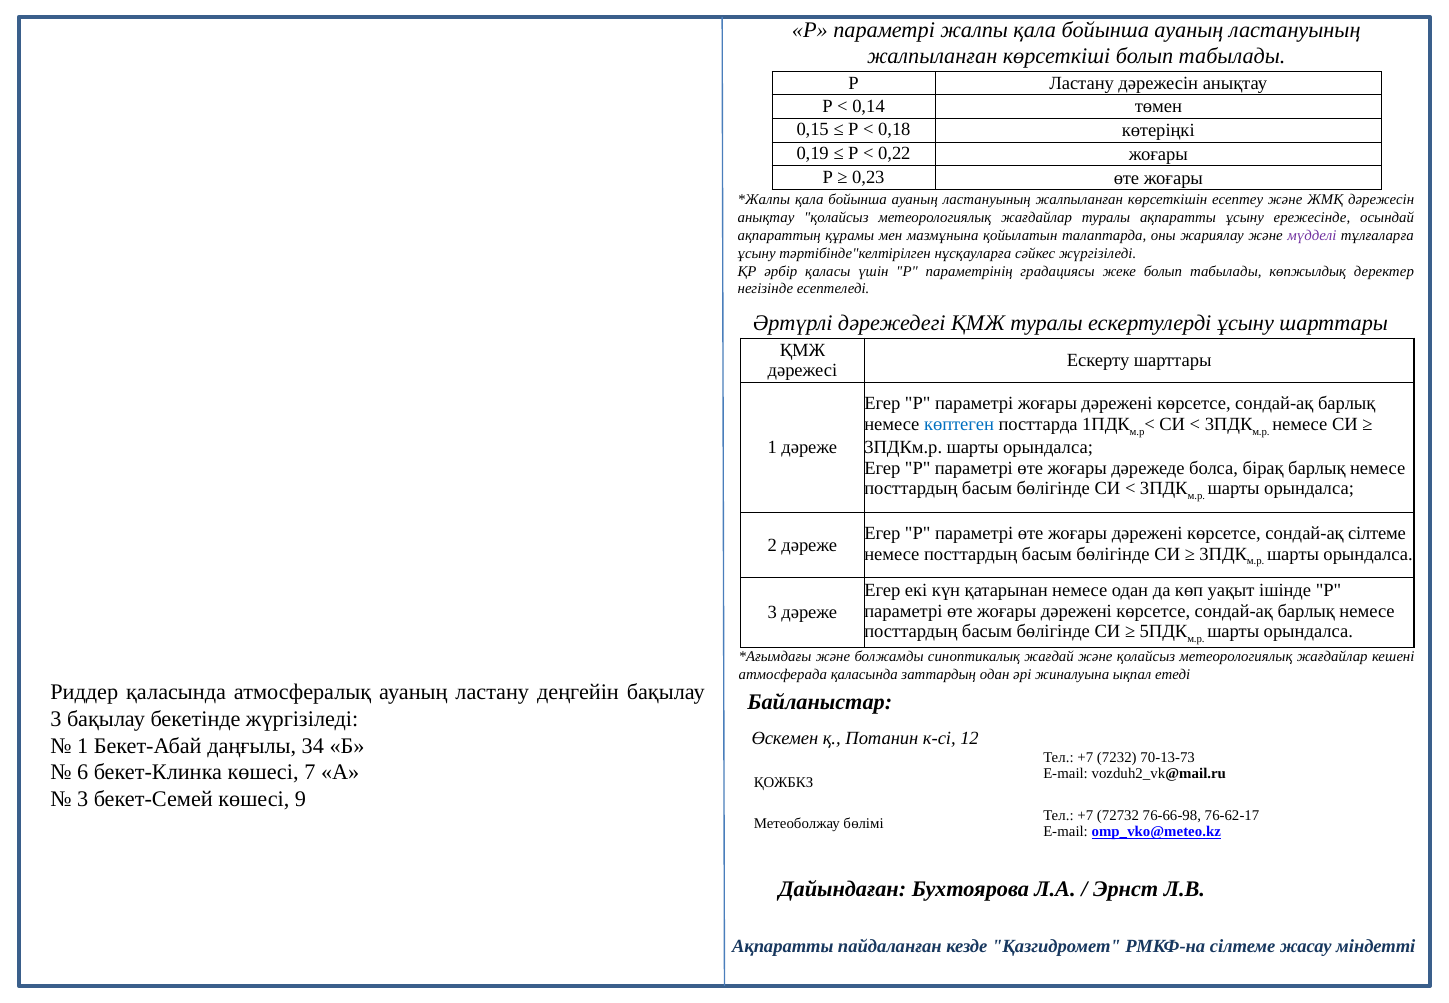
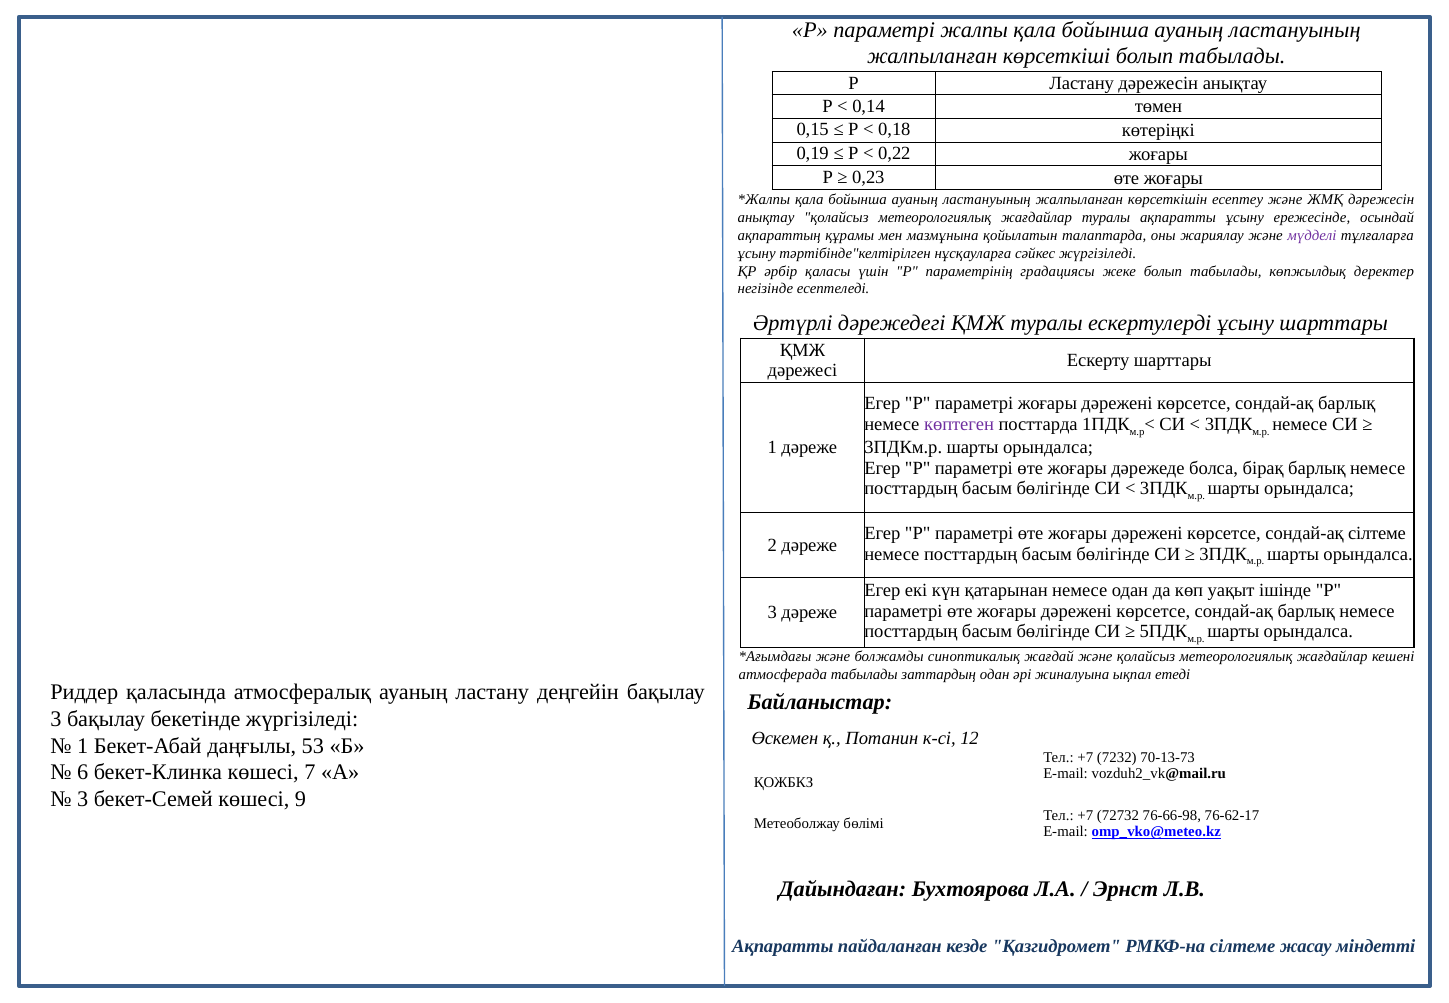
көптеген colour: blue -> purple (959, 424)
атмосферада қаласында: қаласында -> табылады (864, 674)
34: 34 -> 53 (313, 746)
